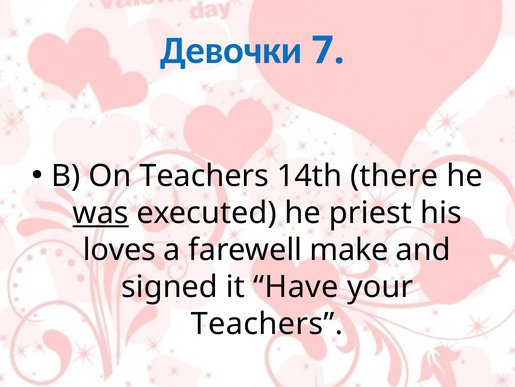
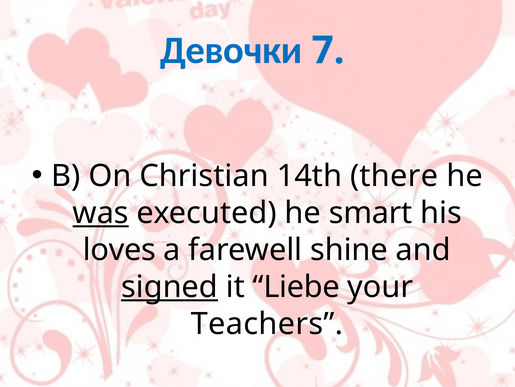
On Teachers: Teachers -> Christian (204, 176)
priest: priest -> smart (371, 213)
make: make -> shine (349, 250)
signed underline: none -> present (170, 286)
Have: Have -> Liebe (296, 286)
